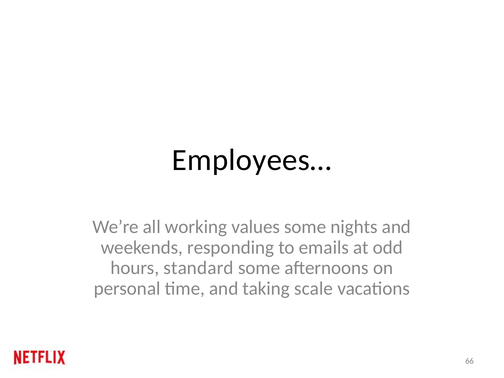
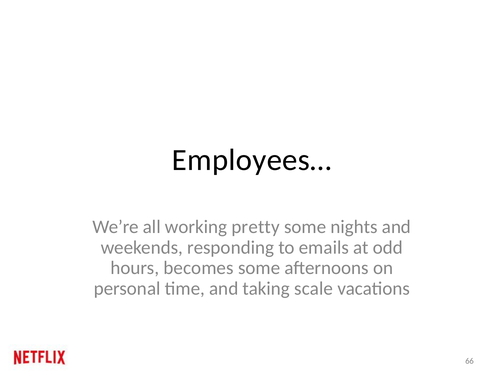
values: values -> pretty (256, 227)
standard: standard -> becomes (199, 268)
